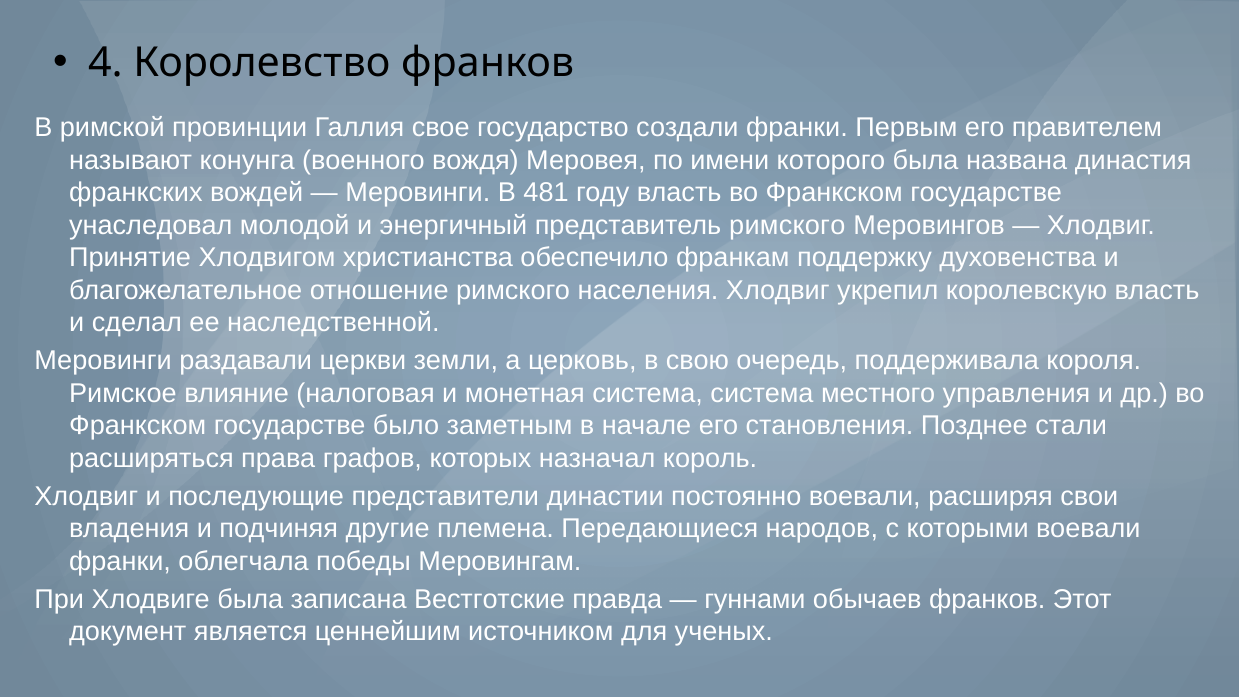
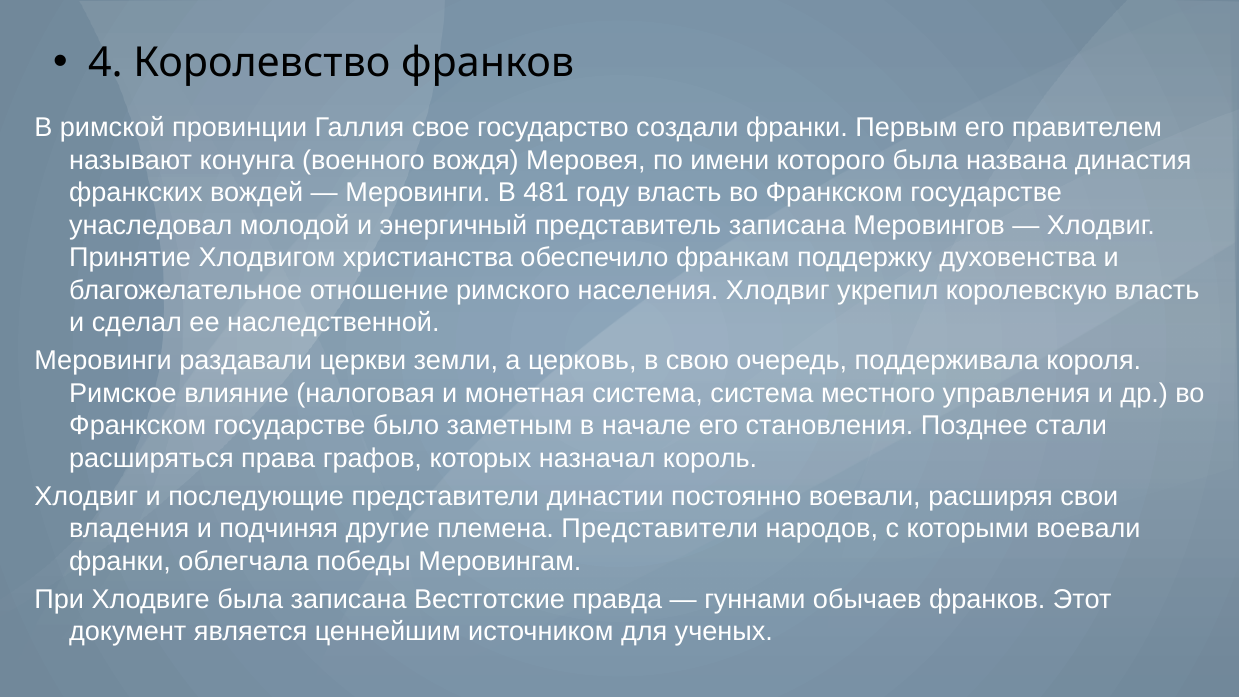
представитель римского: римского -> записана (787, 225)
племена Передающиеся: Передающиеся -> Представители (660, 529)
